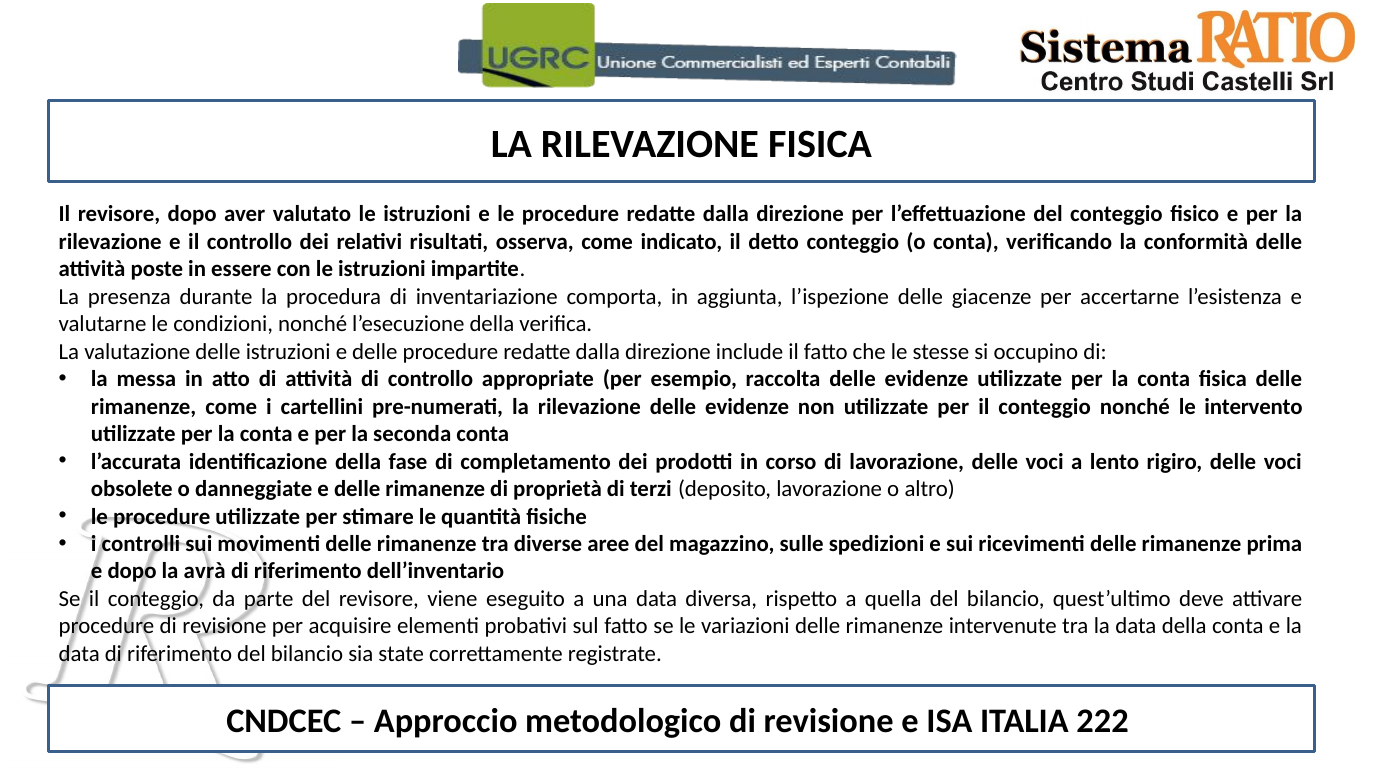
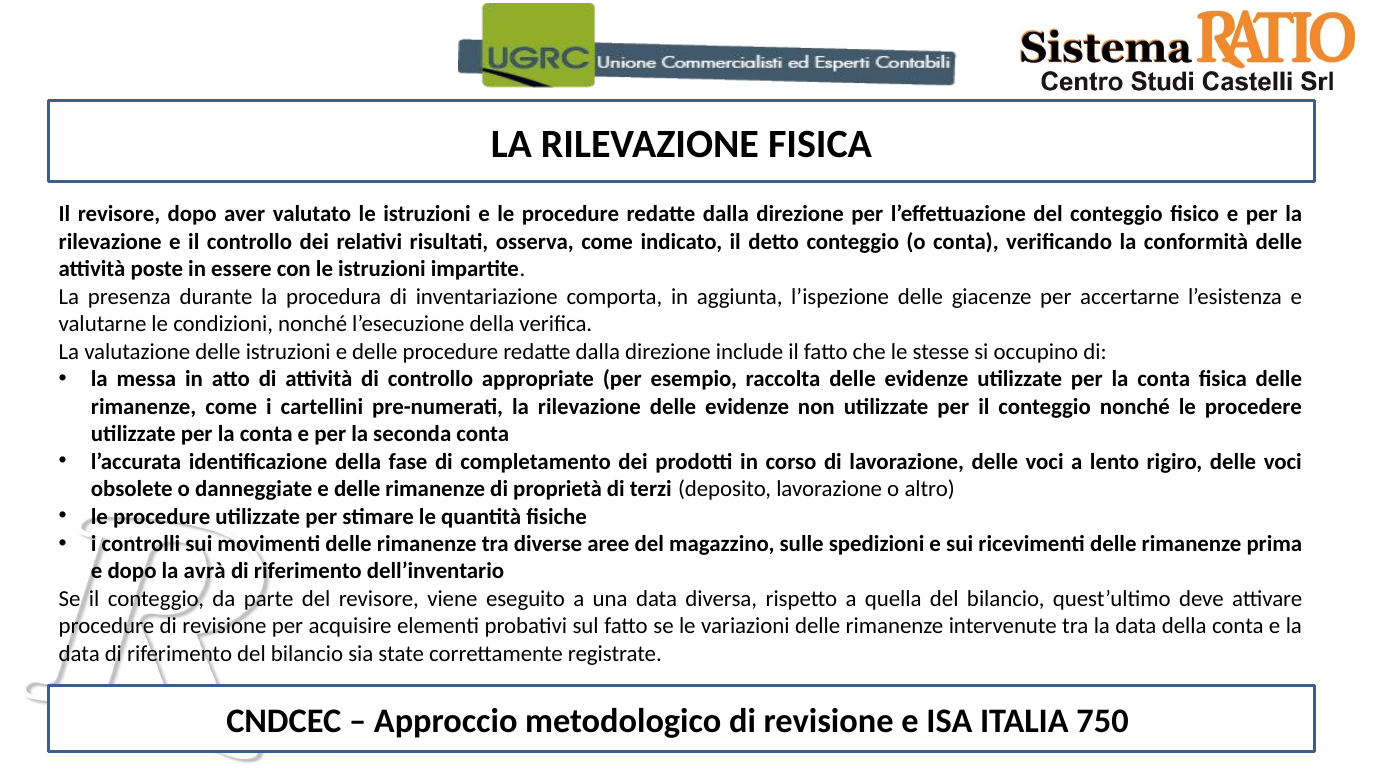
intervento: intervento -> procedere (1253, 407)
222: 222 -> 750 (1103, 721)
